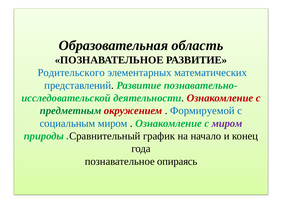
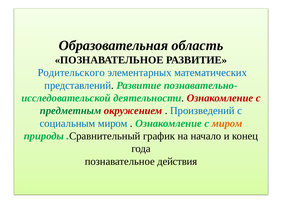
Формируемой: Формируемой -> Произведений (202, 111)
миром colour: purple -> orange (227, 124)
опираясь: опираясь -> действия (177, 162)
